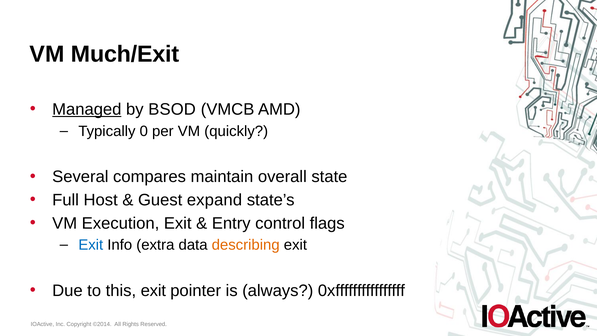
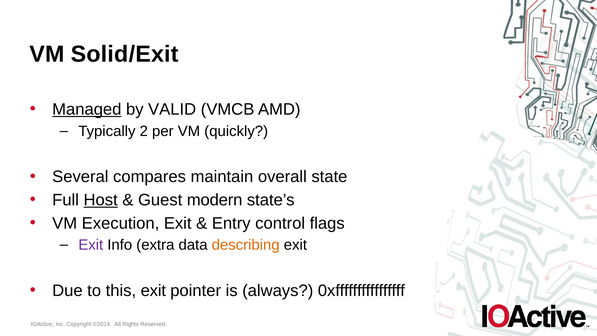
Much/Exit: Much/Exit -> Solid/Exit (125, 54)
BSOD: BSOD -> VALID (172, 109)
0: 0 -> 2 (144, 131)
Host underline: none -> present (101, 200)
expand: expand -> modern (215, 200)
Exit colour: blue -> purple (91, 245)
